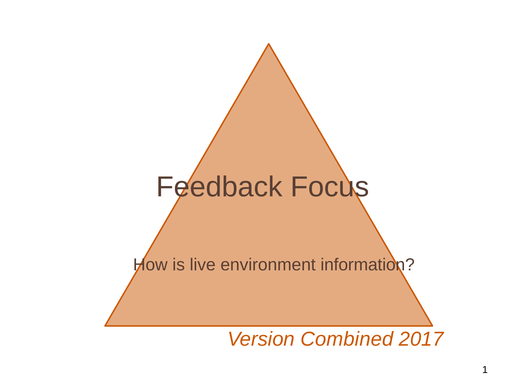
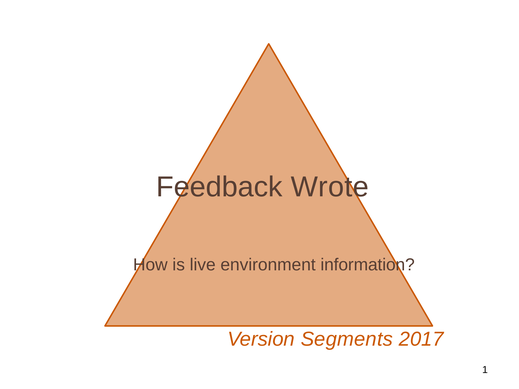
Focus: Focus -> Wrote (330, 187)
Combined: Combined -> Segments (347, 339)
